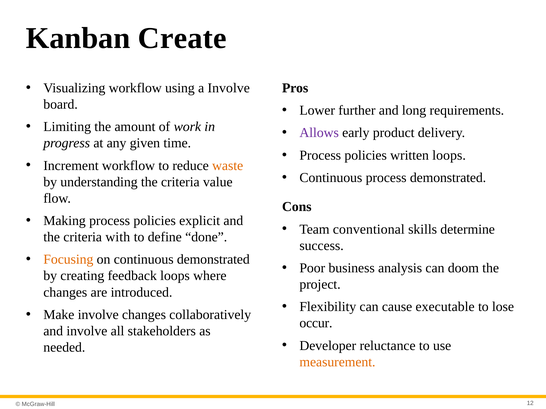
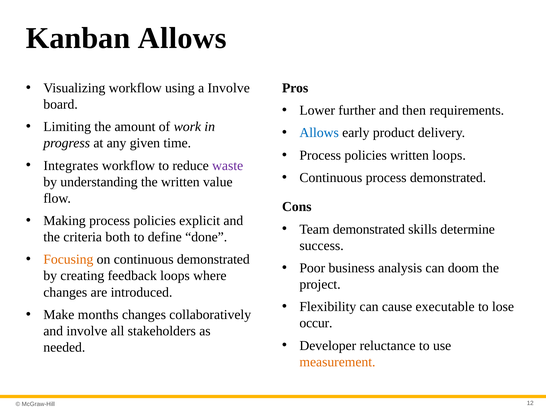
Kanban Create: Create -> Allows (182, 38)
long: long -> then (414, 111)
Allows colour: purple -> blue (319, 133)
Increment: Increment -> Integrates (71, 166)
waste colour: orange -> purple (228, 166)
understanding the criteria: criteria -> written (180, 182)
Team conventional: conventional -> demonstrated (369, 230)
with: with -> both (118, 237)
Make involve: involve -> months (98, 315)
